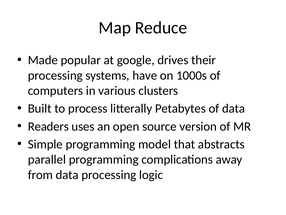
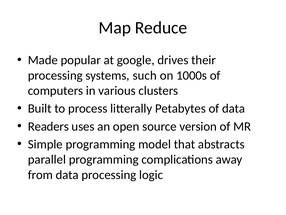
have: have -> such (145, 75)
